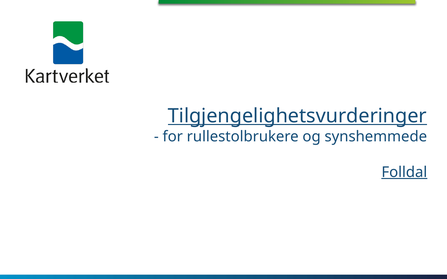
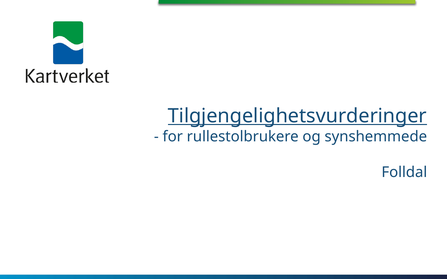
Folldal underline: present -> none (404, 172)
